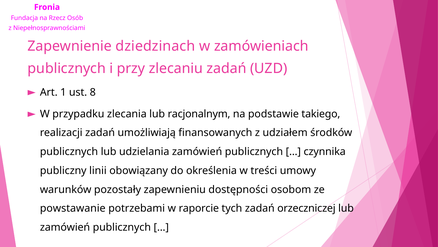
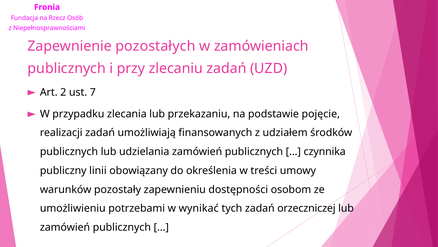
dziedzinach: dziedzinach -> pozostałych (155, 46)
1: 1 -> 2 (63, 92)
8: 8 -> 7 (93, 92)
racjonalnym: racjonalnym -> przekazaniu (199, 114)
takiego: takiego -> pojęcie (321, 114)
powstawanie: powstawanie -> umożliwieniu (73, 208)
raporcie: raporcie -> wynikać (199, 208)
